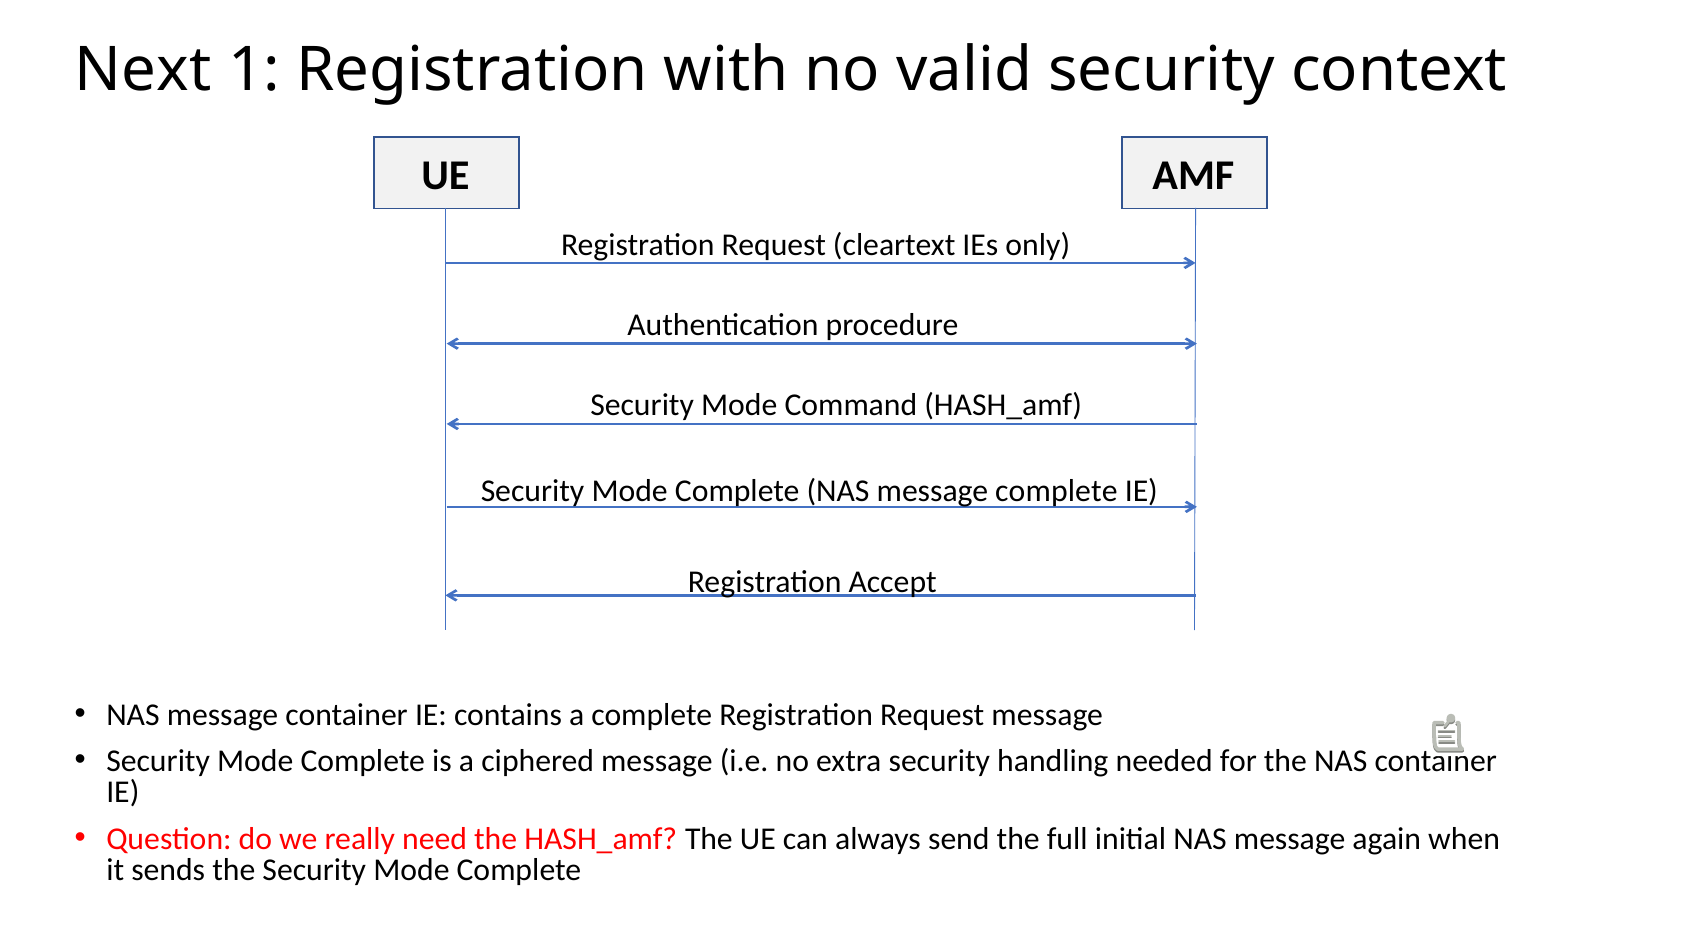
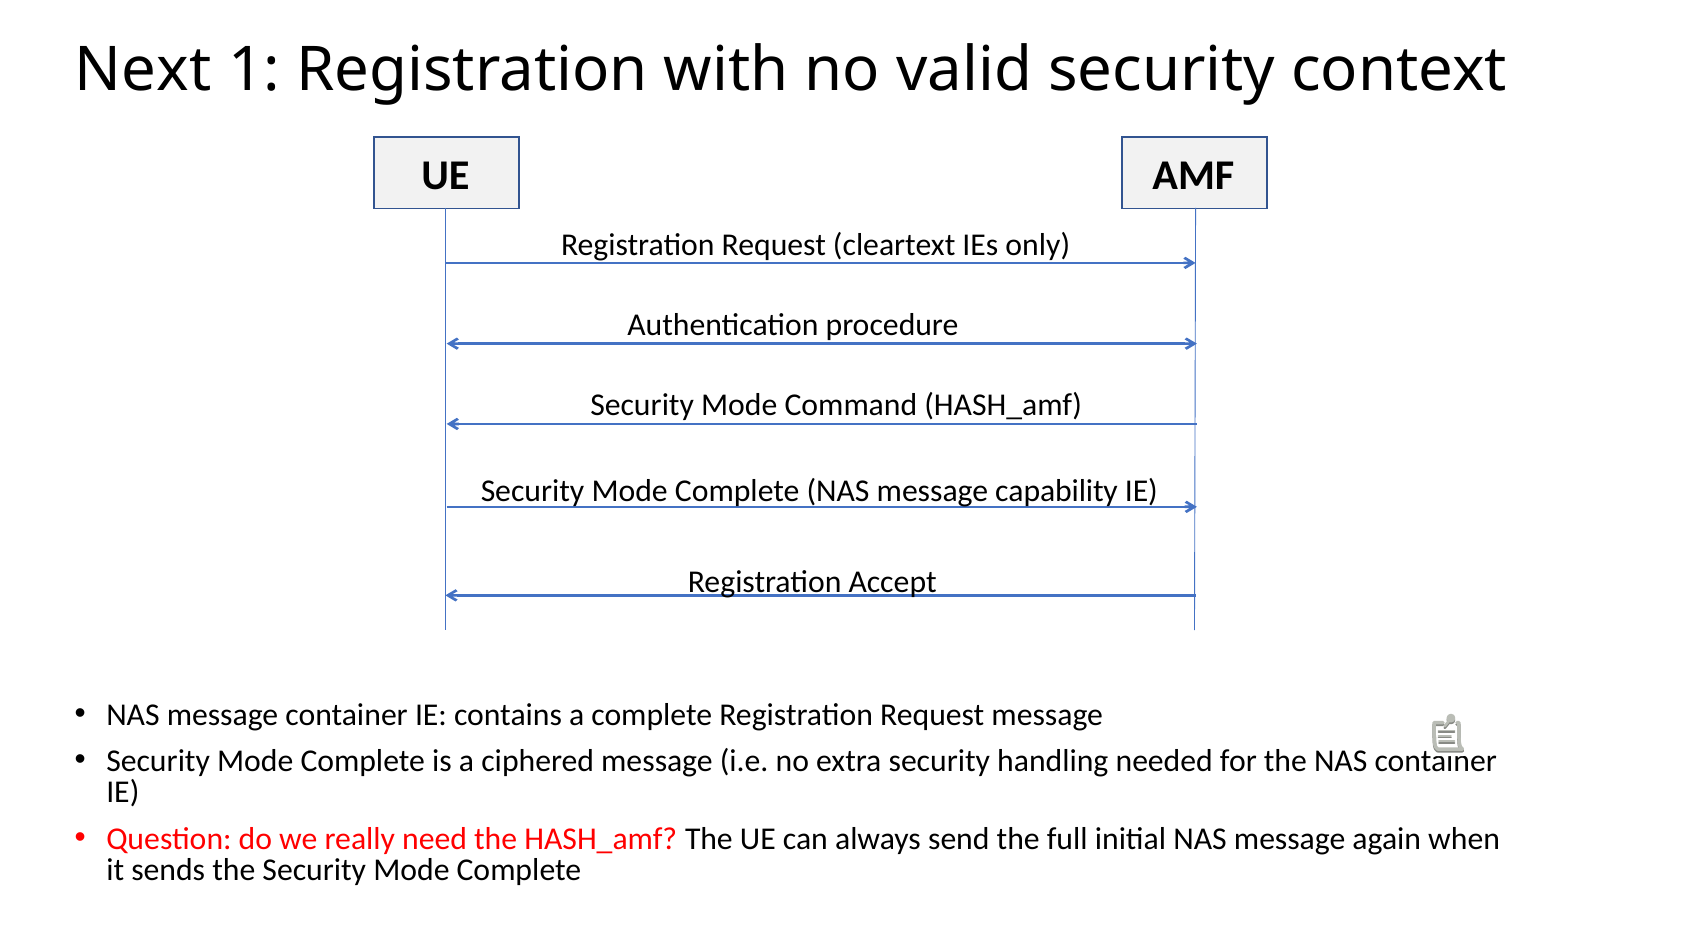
message complete: complete -> capability (1057, 491)
